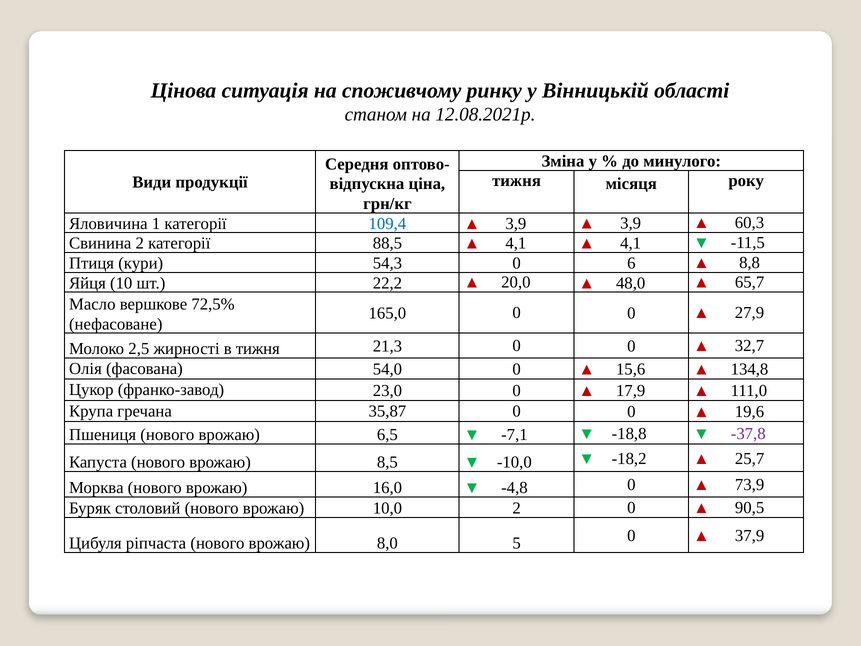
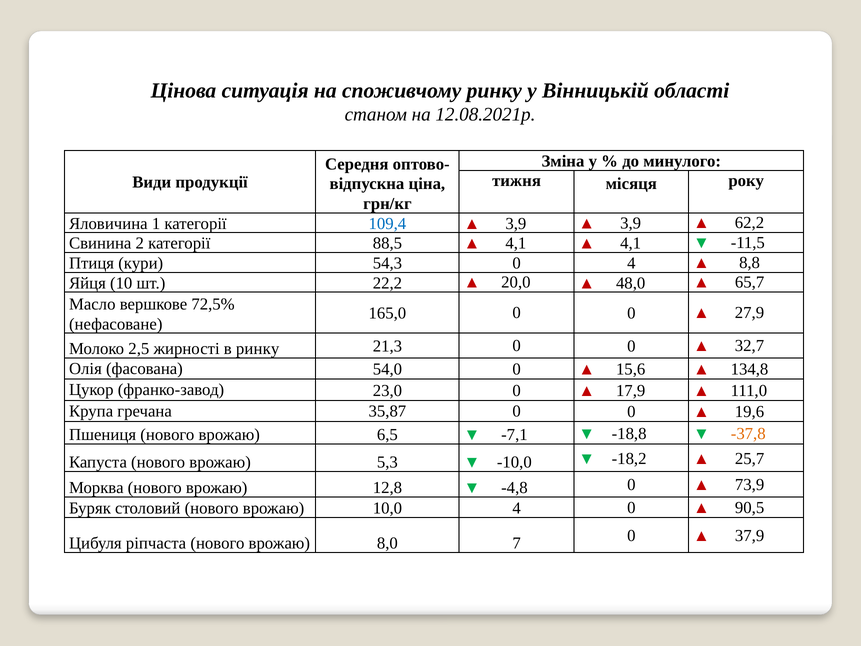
60,3: 60,3 -> 62,2 (749, 223)
0 6: 6 -> 4 (631, 263)
в тижня: тижня -> ринку (258, 349)
-37,8 colour: purple -> orange (748, 433)
8,5: 8,5 -> 5,3 (387, 462)
16,0: 16,0 -> 12,8 (387, 488)
10,0 2: 2 -> 4 (517, 508)
5: 5 -> 7 (517, 543)
